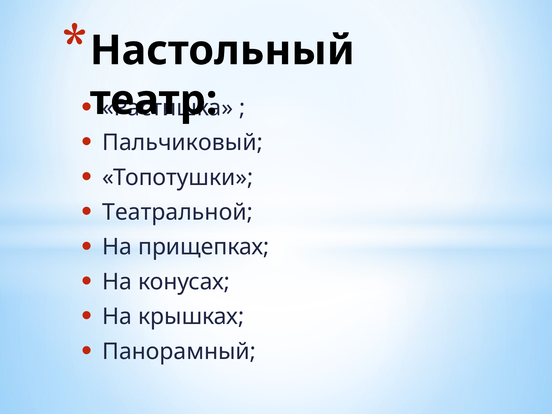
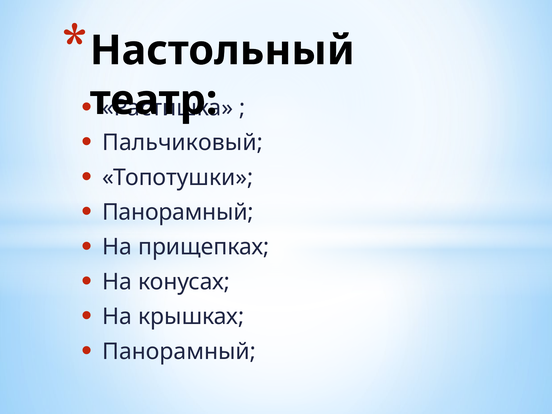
Театральной: Театральной -> Панорамный (178, 212)
